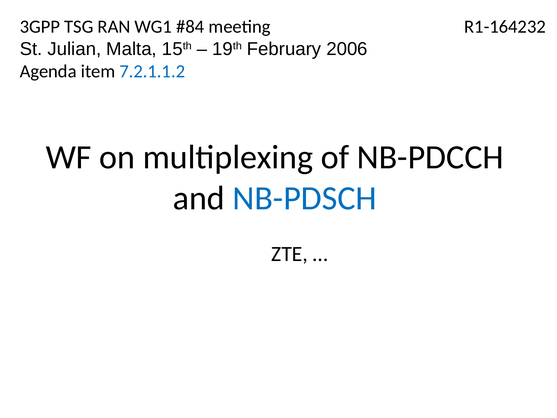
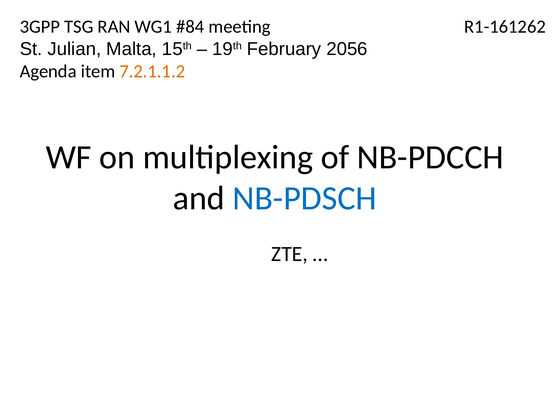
R1-164232: R1-164232 -> R1-161262 (505, 27)
2006: 2006 -> 2056 (347, 49)
7.2.1.1.2 colour: blue -> orange (152, 71)
